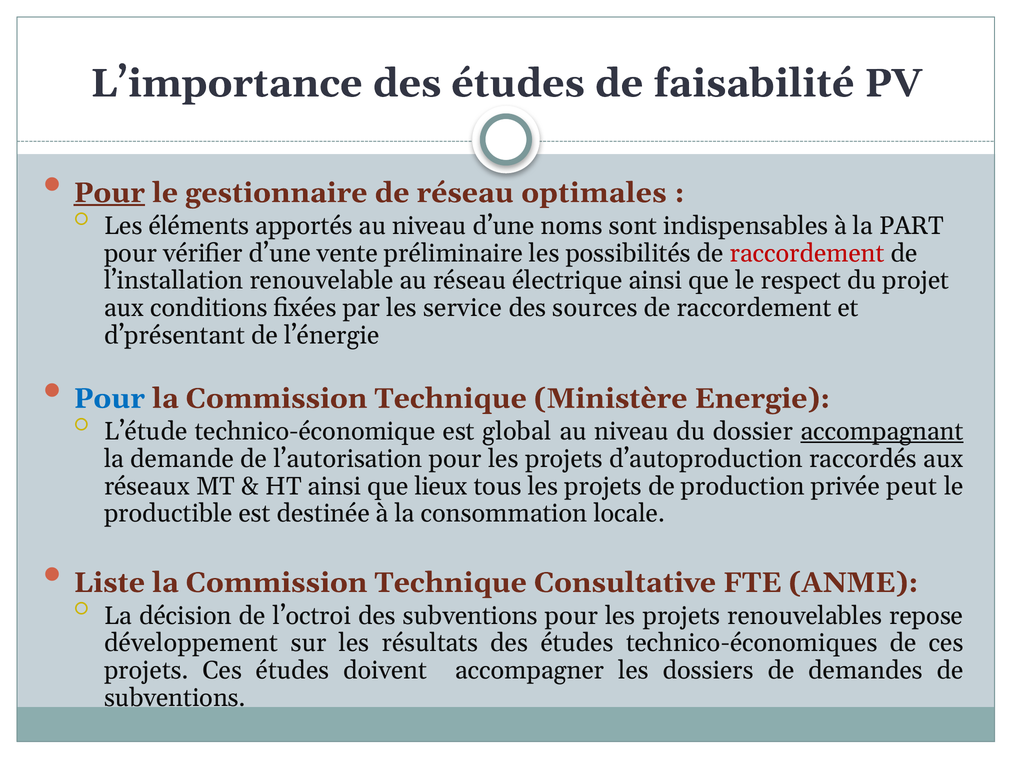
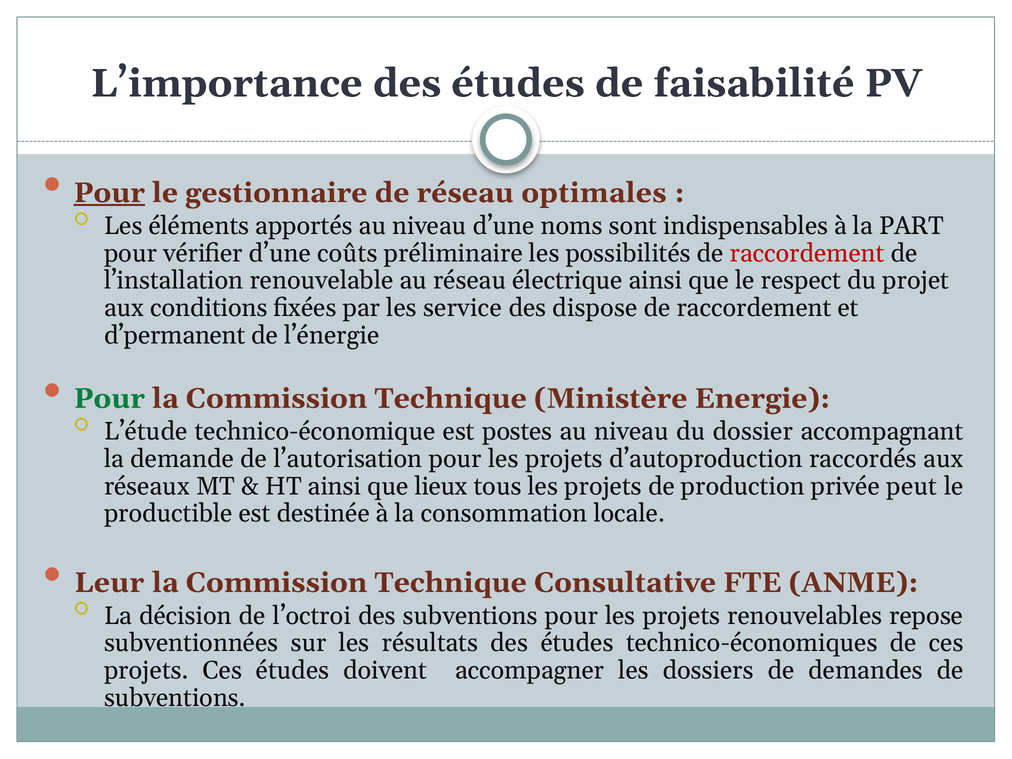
vente: vente -> coûts (347, 253)
sources: sources -> dispose (595, 308)
d’présentant: d’présentant -> d’permanent (175, 335)
Pour colour: blue -> green (109, 399)
global: global -> postes (517, 432)
accompagnant underline: present -> none (882, 432)
Liste: Liste -> Leur (109, 583)
développement: développement -> subventionnées (191, 643)
